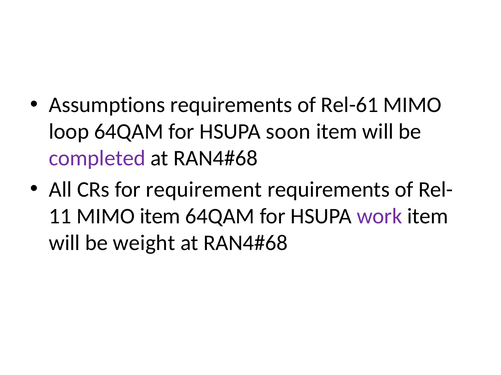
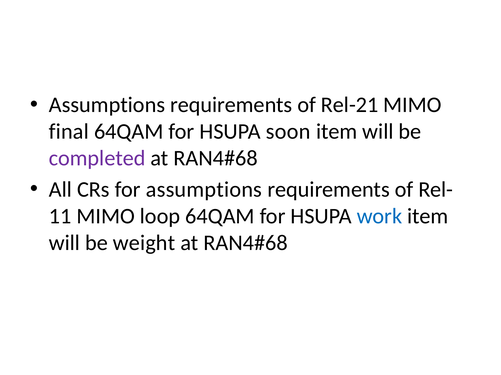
Rel-61: Rel-61 -> Rel-21 (350, 105)
loop: loop -> final (69, 132)
for requirement: requirement -> assumptions (204, 190)
MIMO item: item -> loop (160, 216)
work colour: purple -> blue (379, 216)
